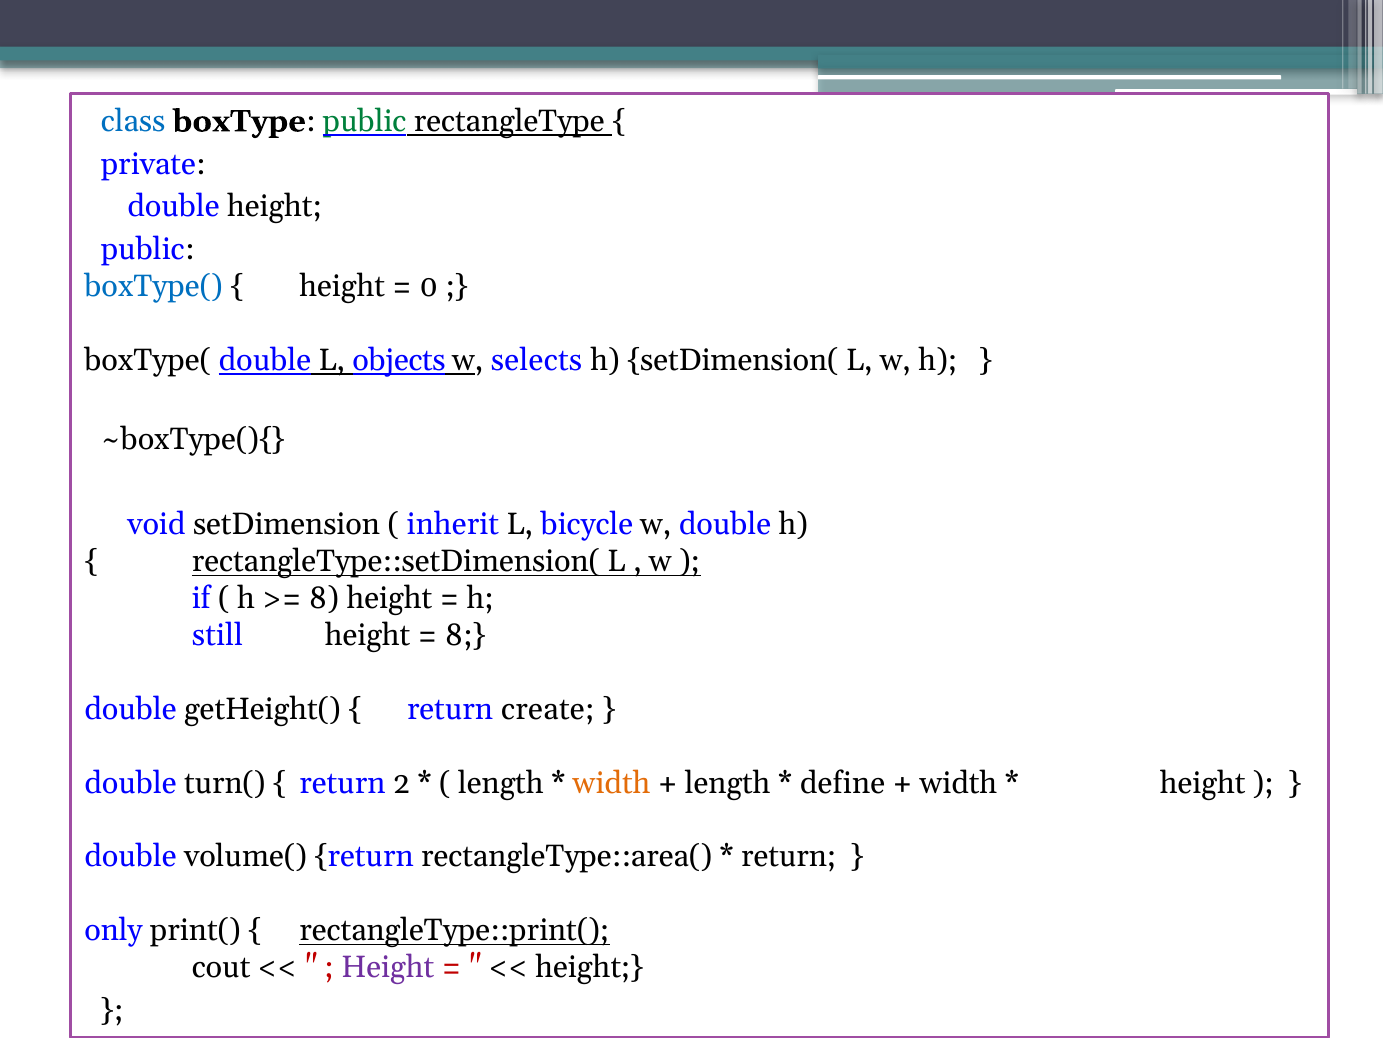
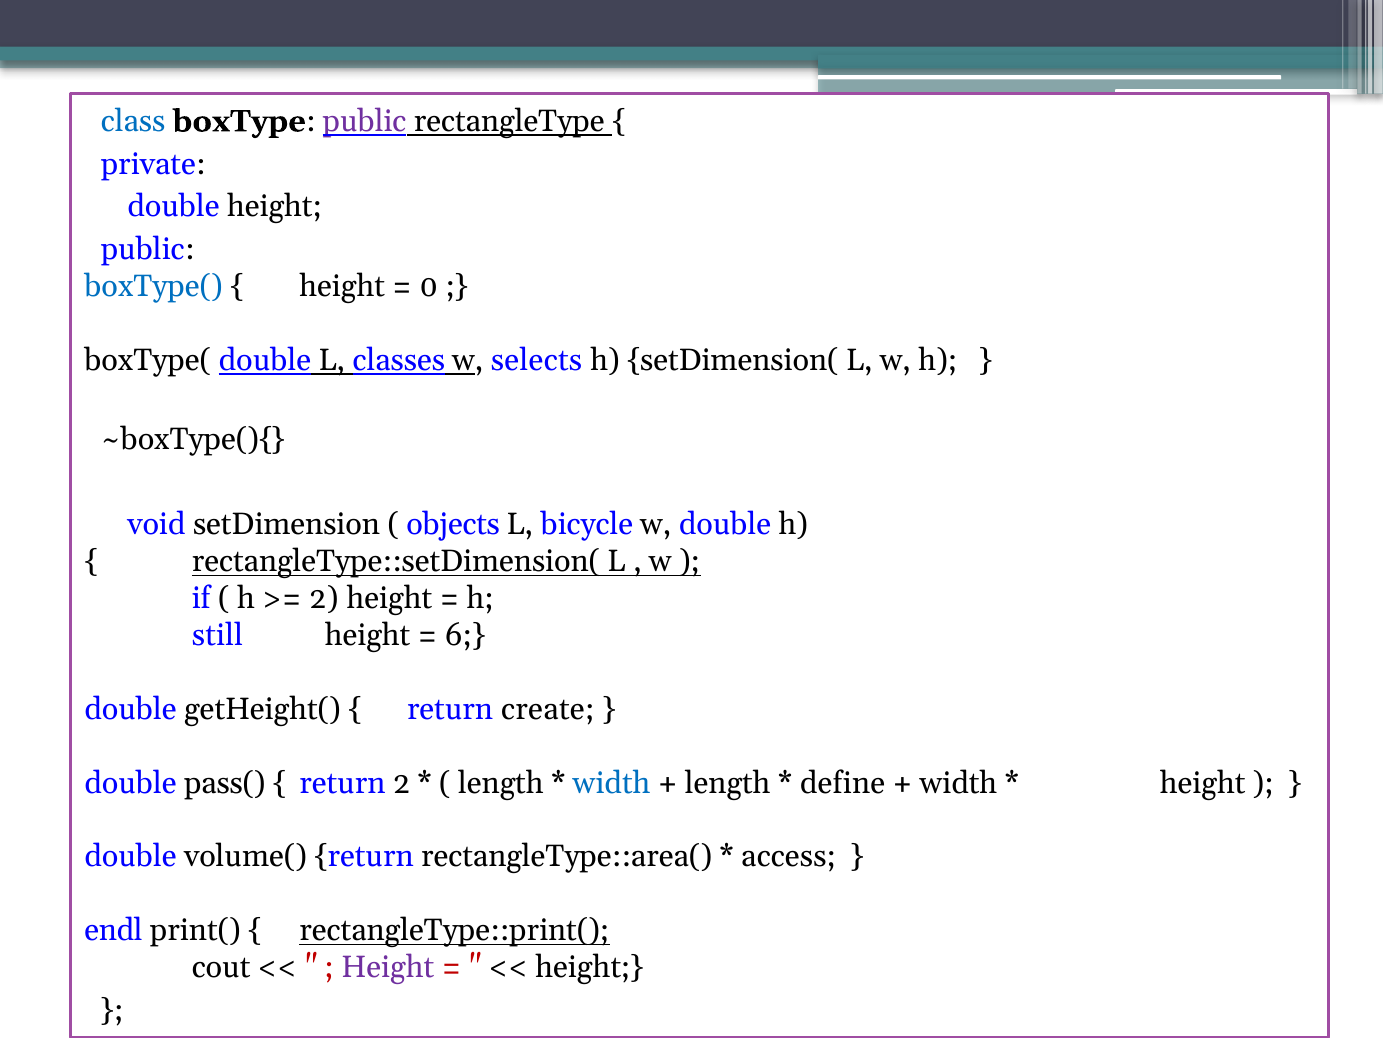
public colour: green -> purple (365, 121)
objects: objects -> classes (399, 360)
inherit: inherit -> objects (453, 524)
8: 8 -> 2 (324, 598)
8: 8 -> 6 (465, 635)
turn(: turn( -> pass( (225, 782)
width colour: orange -> blue (612, 782)
return: return -> access (789, 856)
only: only -> endl (114, 930)
